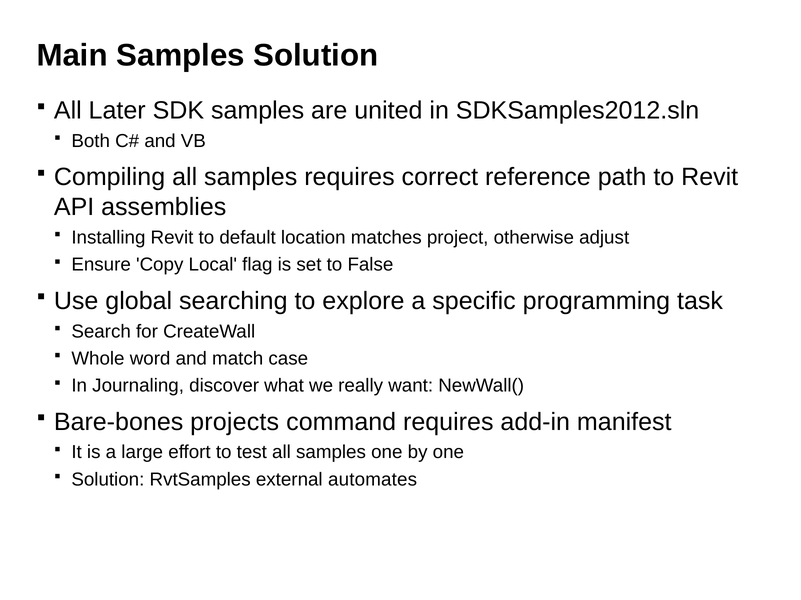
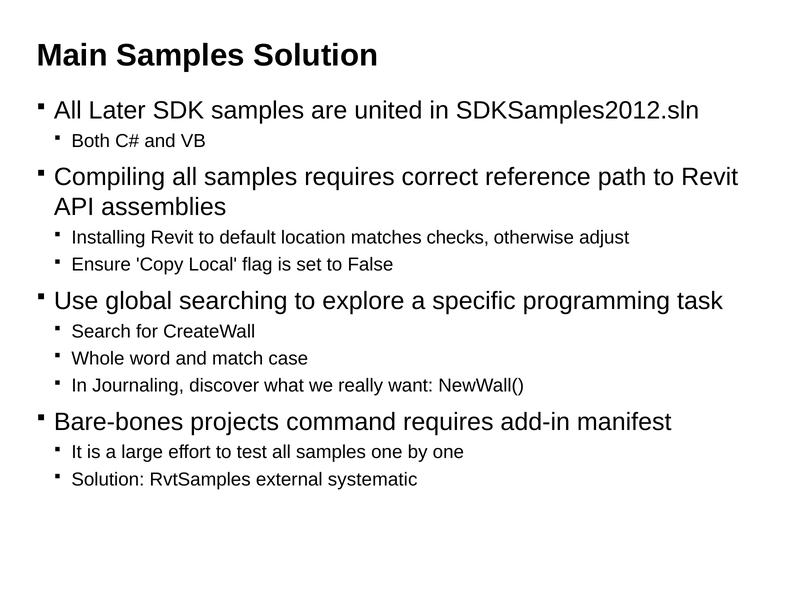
project: project -> checks (458, 238)
automates: automates -> systematic (373, 480)
